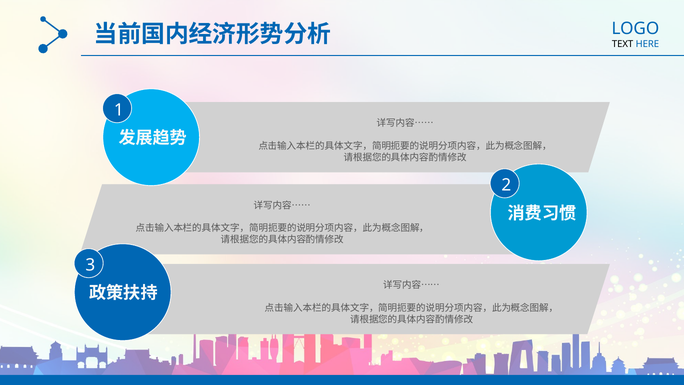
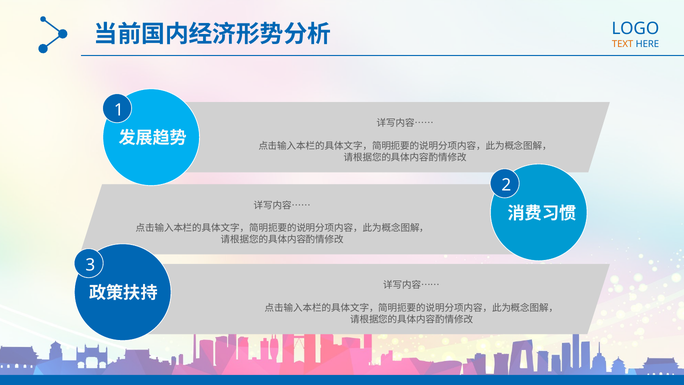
TEXT colour: black -> orange (623, 44)
